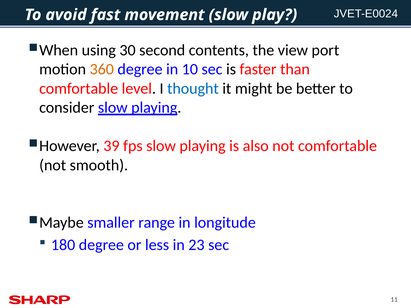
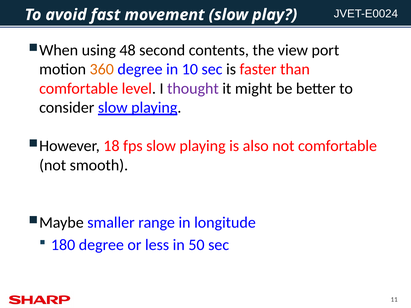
30: 30 -> 48 (128, 50)
thought colour: blue -> purple (193, 89)
39: 39 -> 18 (111, 146)
23: 23 -> 50 (196, 245)
